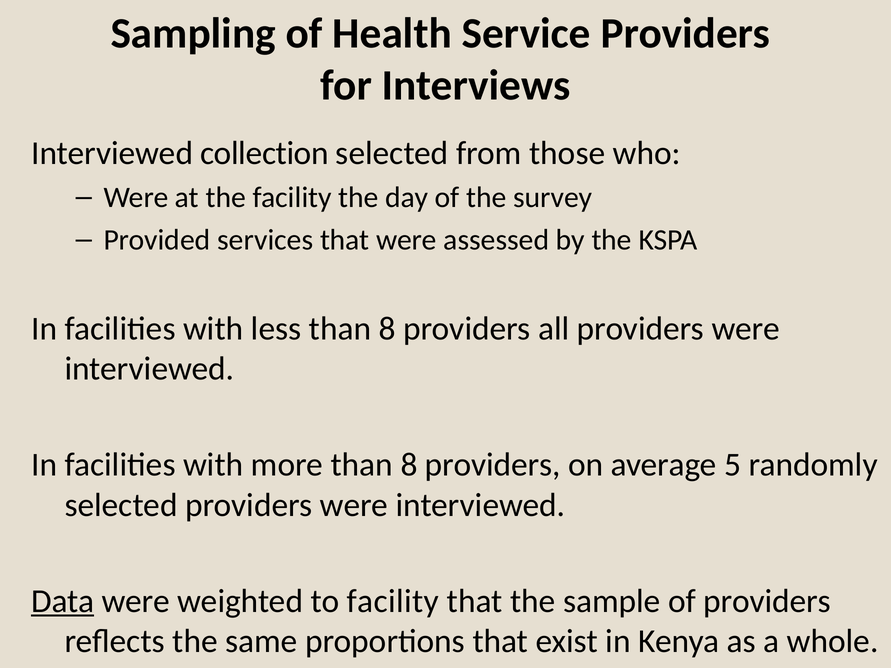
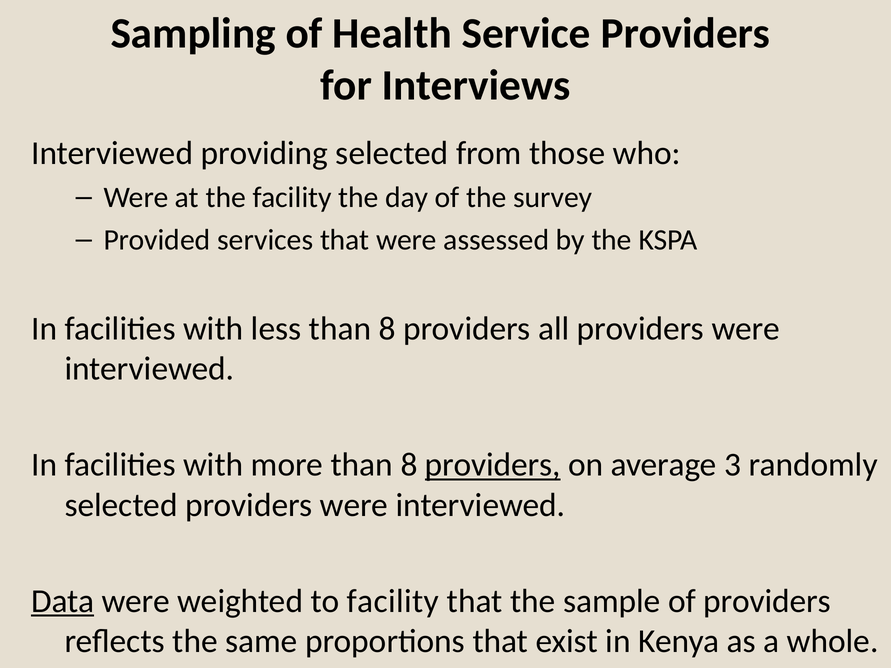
collection: collection -> providing (264, 153)
providers underline: none -> present (493, 465)
5: 5 -> 3 (733, 465)
